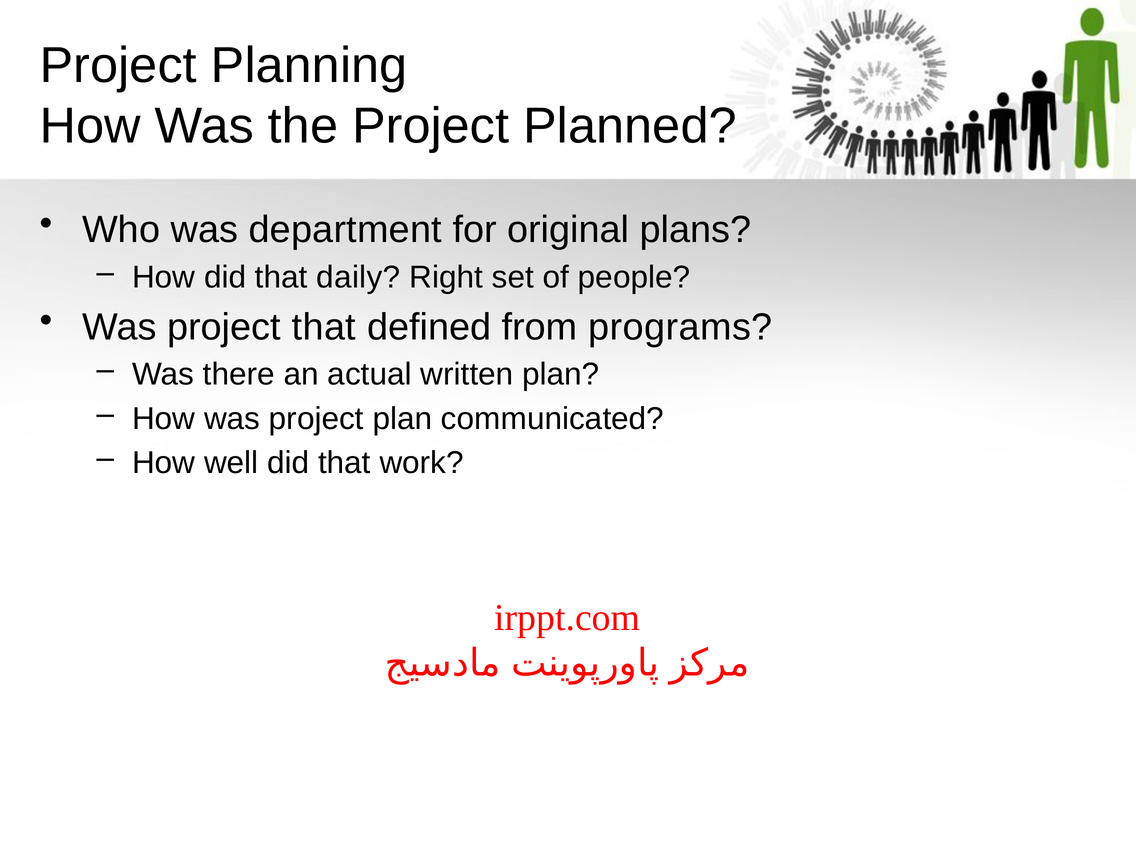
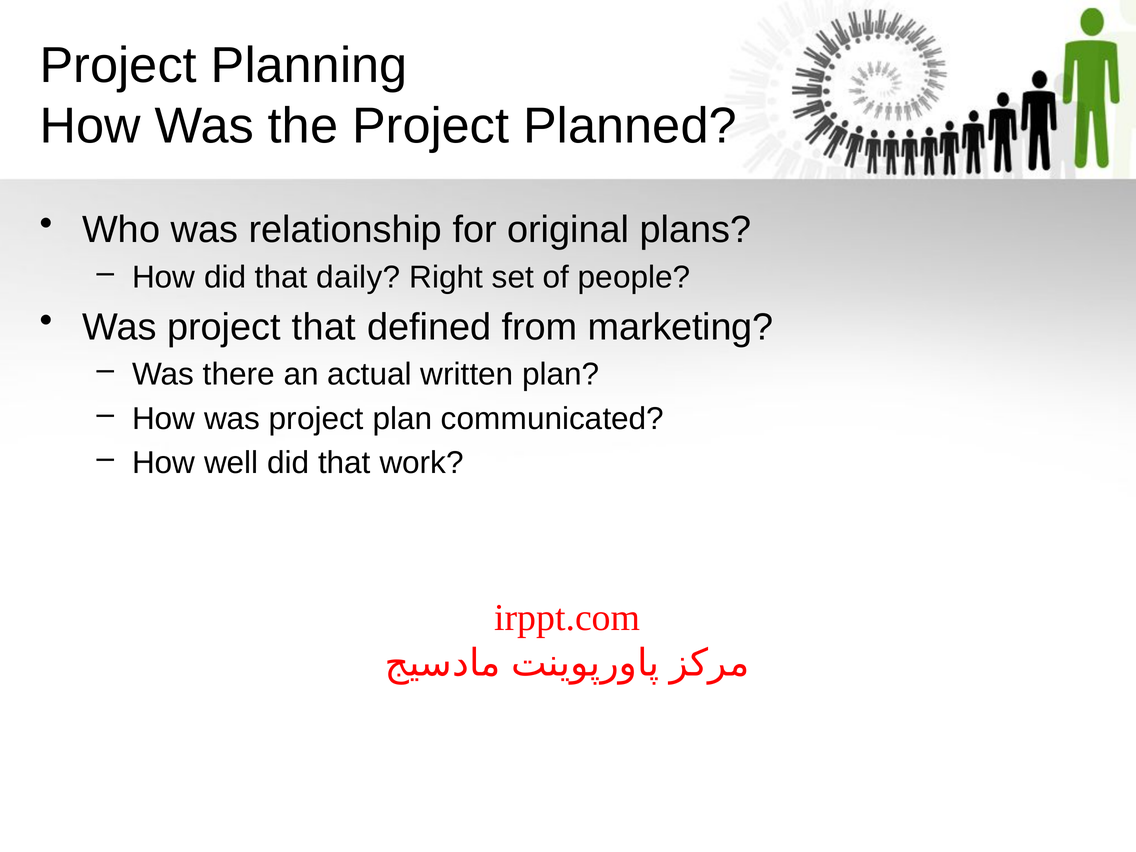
department: department -> relationship (345, 230)
programs: programs -> marketing (681, 327)
